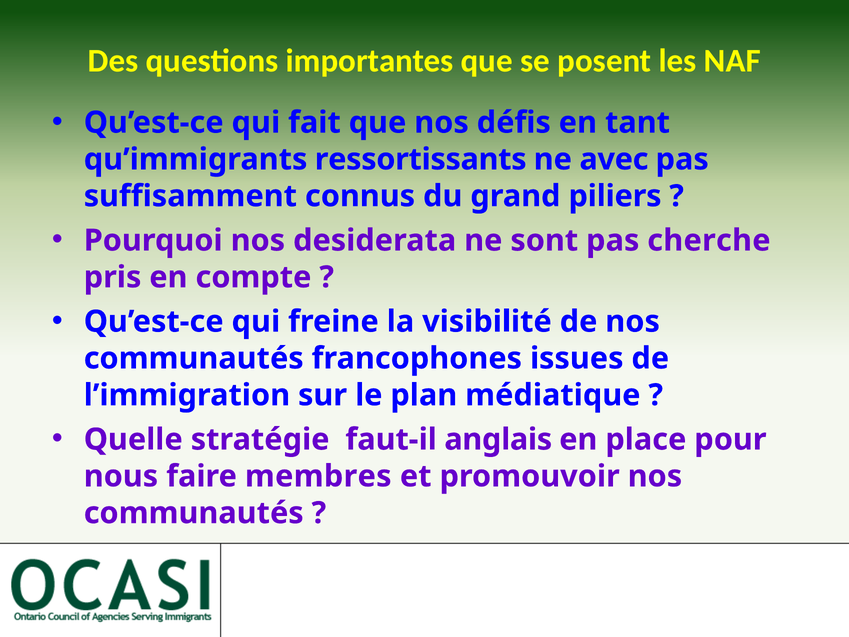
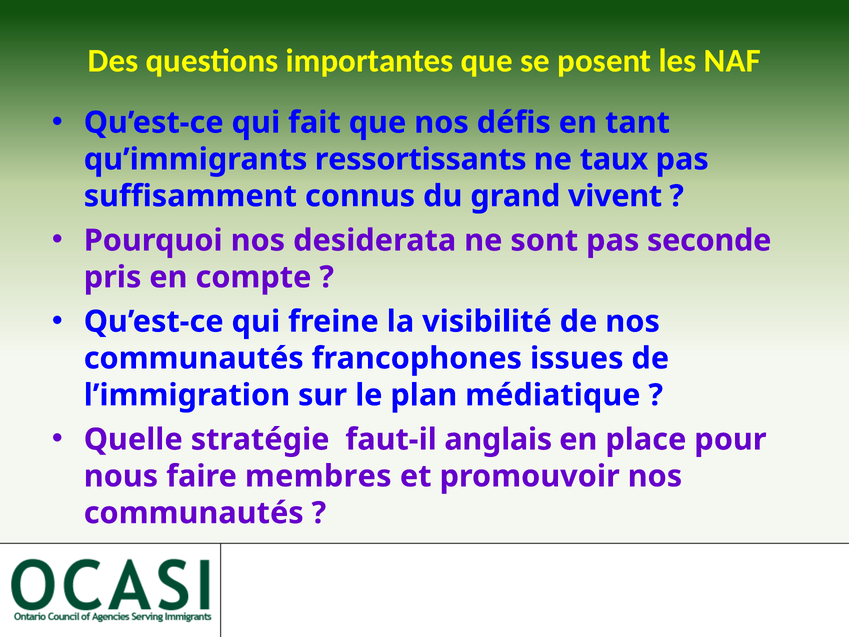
avec: avec -> taux (614, 159)
piliers: piliers -> vivent (615, 196)
cherche: cherche -> seconde (709, 240)
